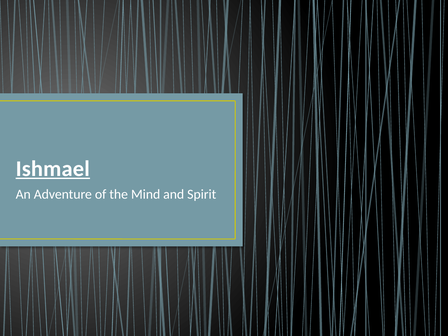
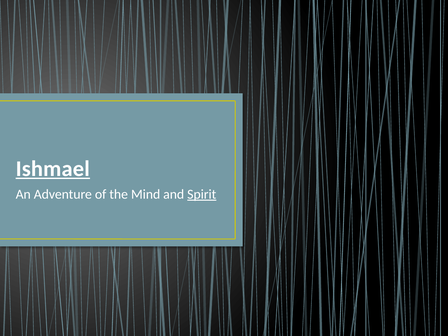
Spirit underline: none -> present (202, 194)
